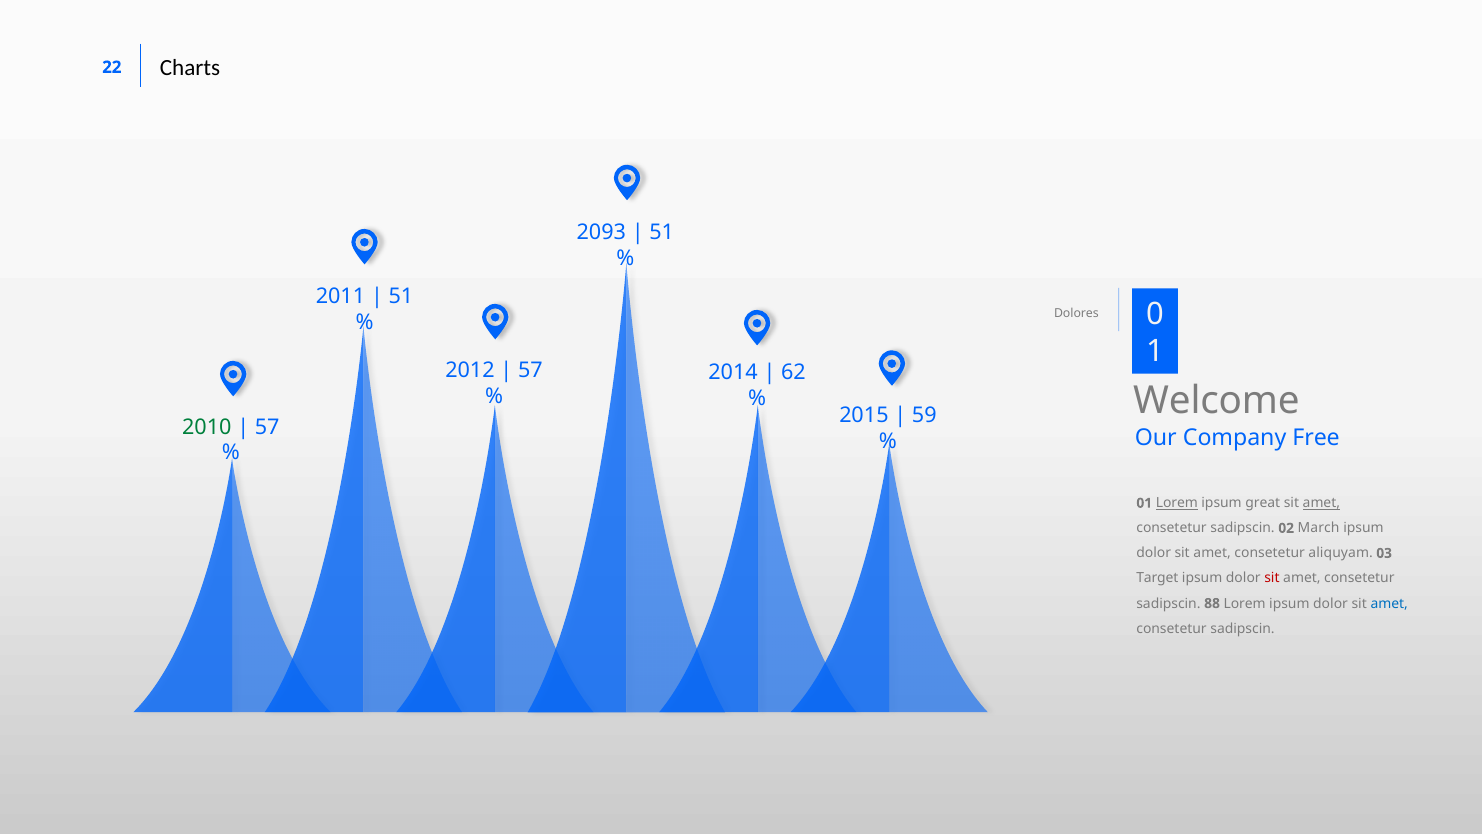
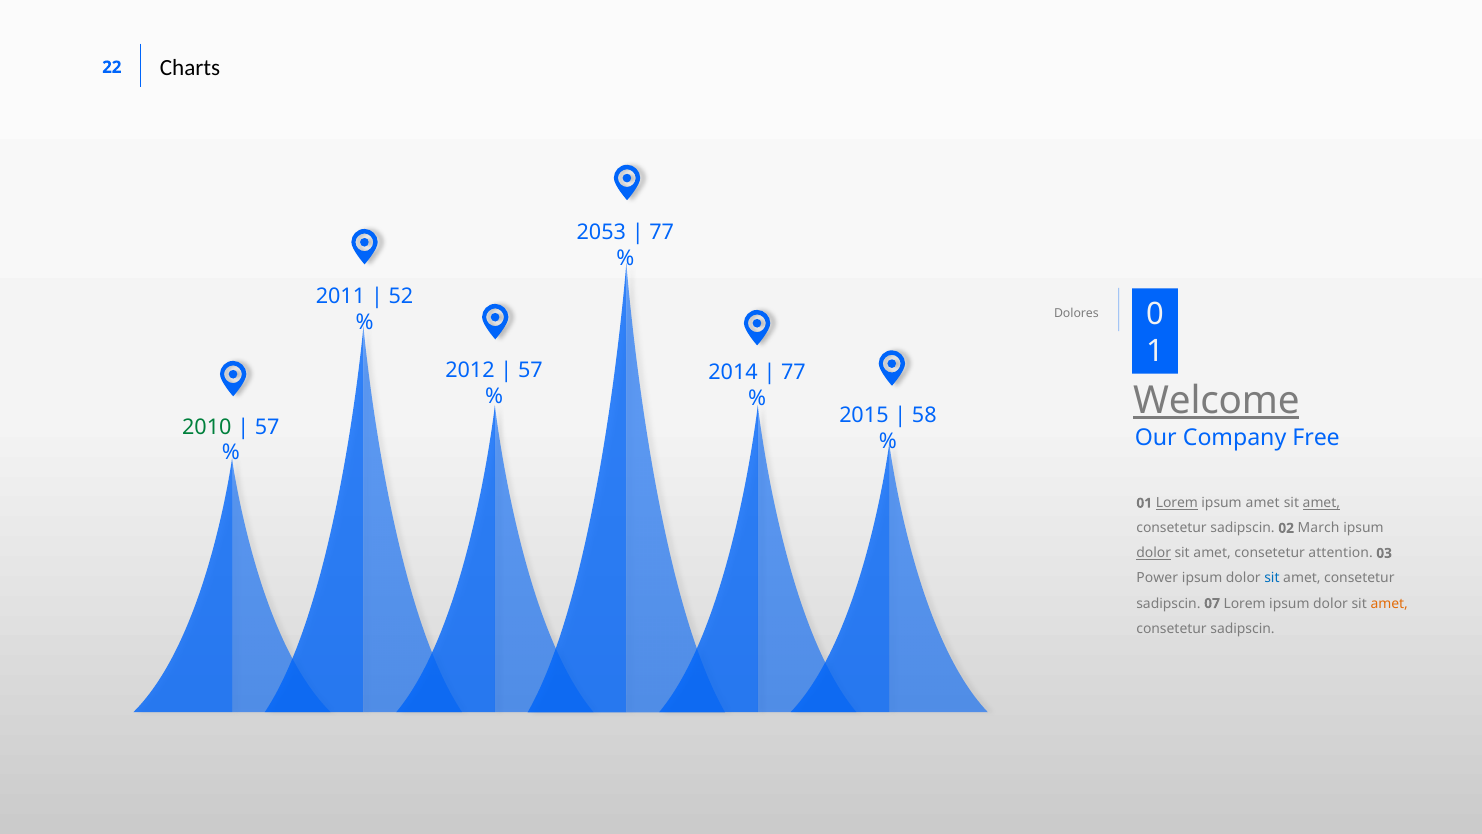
2093: 2093 -> 2053 (601, 232)
51: 51 -> 77 (662, 232)
51: 51 -> 52 (401, 297)
62: 62 -> 77 (793, 373)
Welcome underline: none -> present (1216, 401)
59: 59 -> 58 (924, 415)
ipsum great: great -> amet (1263, 503)
dolor underline: none -> present (1154, 553)
aliquyam: aliquyam -> attention (1341, 553)
Target: Target -> Power (1157, 578)
sit colour: red -> blue (1272, 578)
88: 88 -> 07 (1212, 603)
amet colour: blue -> orange (1389, 603)
